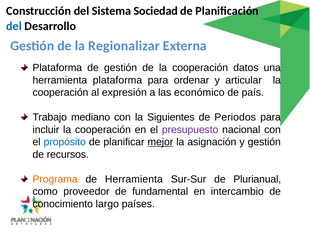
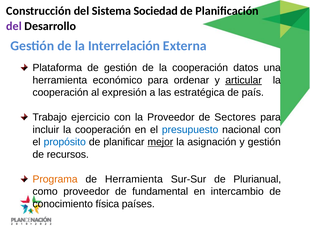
del colour: blue -> purple (14, 26)
Regionalizar: Regionalizar -> Interrelación (124, 46)
herramienta plataforma: plataforma -> económico (117, 80)
articular underline: none -> present (244, 80)
económico: económico -> estratégica (199, 93)
mediano: mediano -> ejercicio (90, 118)
la Siguientes: Siguientes -> Proveedor (171, 118)
Periodos: Periodos -> Sectores (235, 118)
presupuesto colour: purple -> blue (190, 130)
largo: largo -> física (107, 204)
